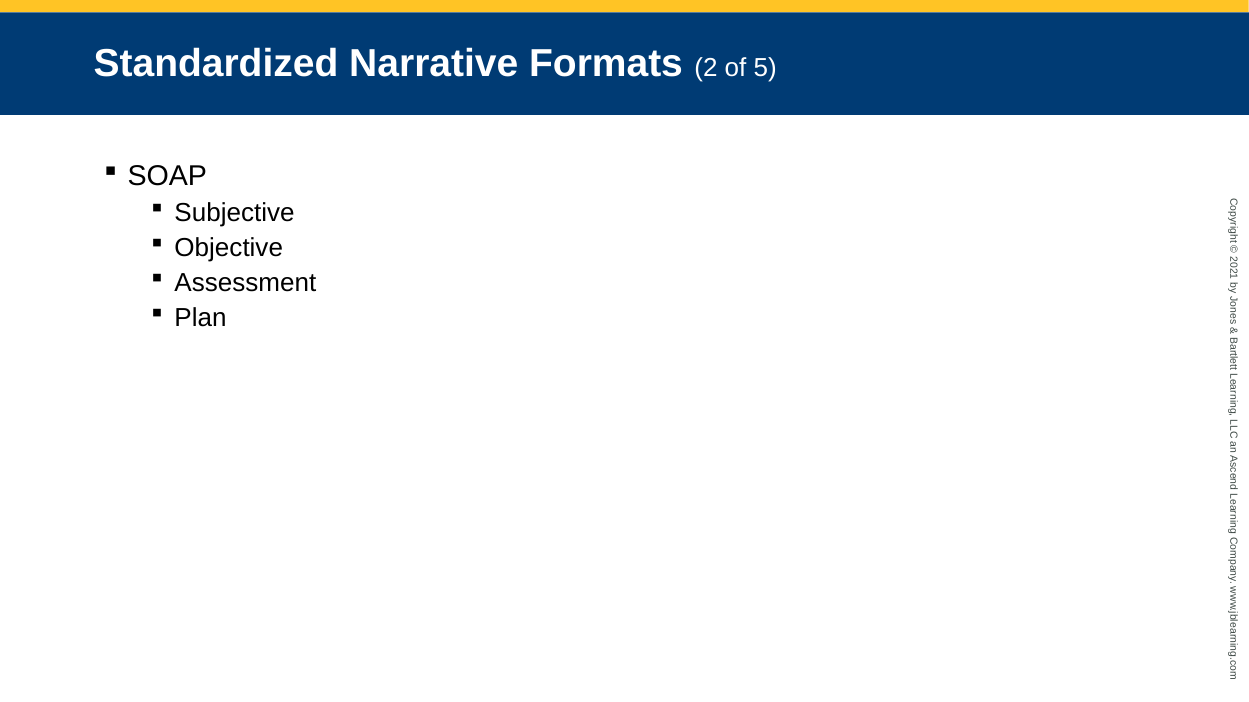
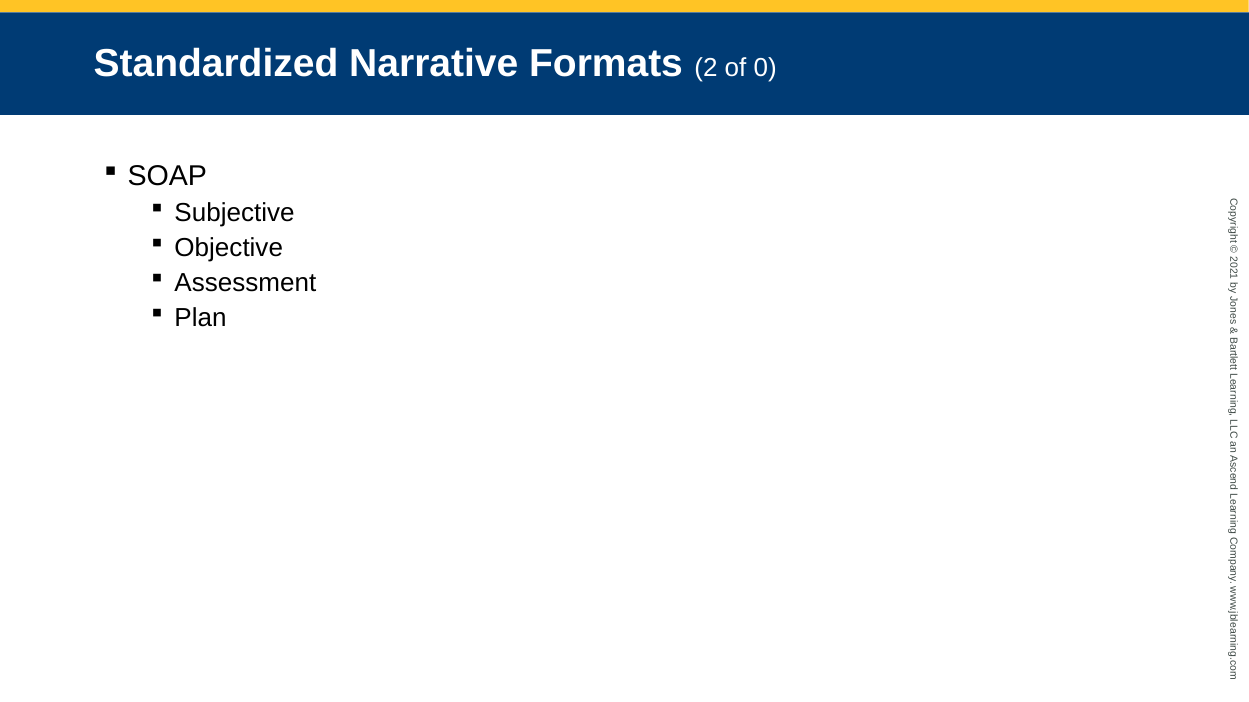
of 5: 5 -> 0 (765, 68)
